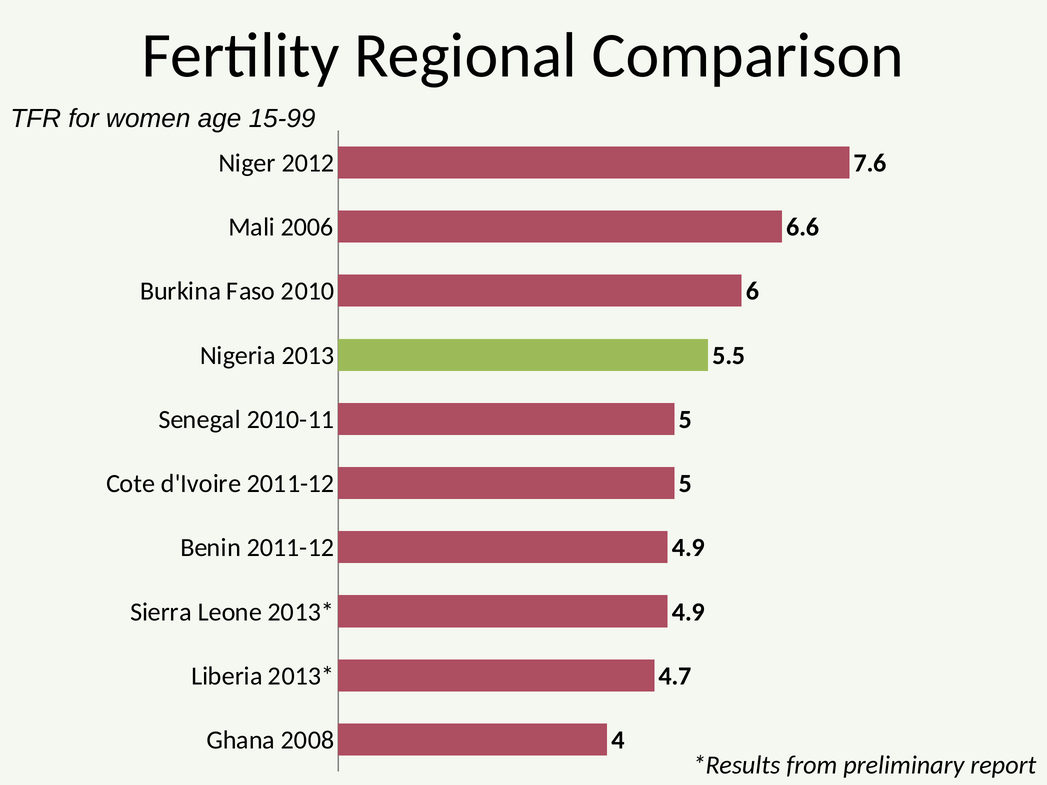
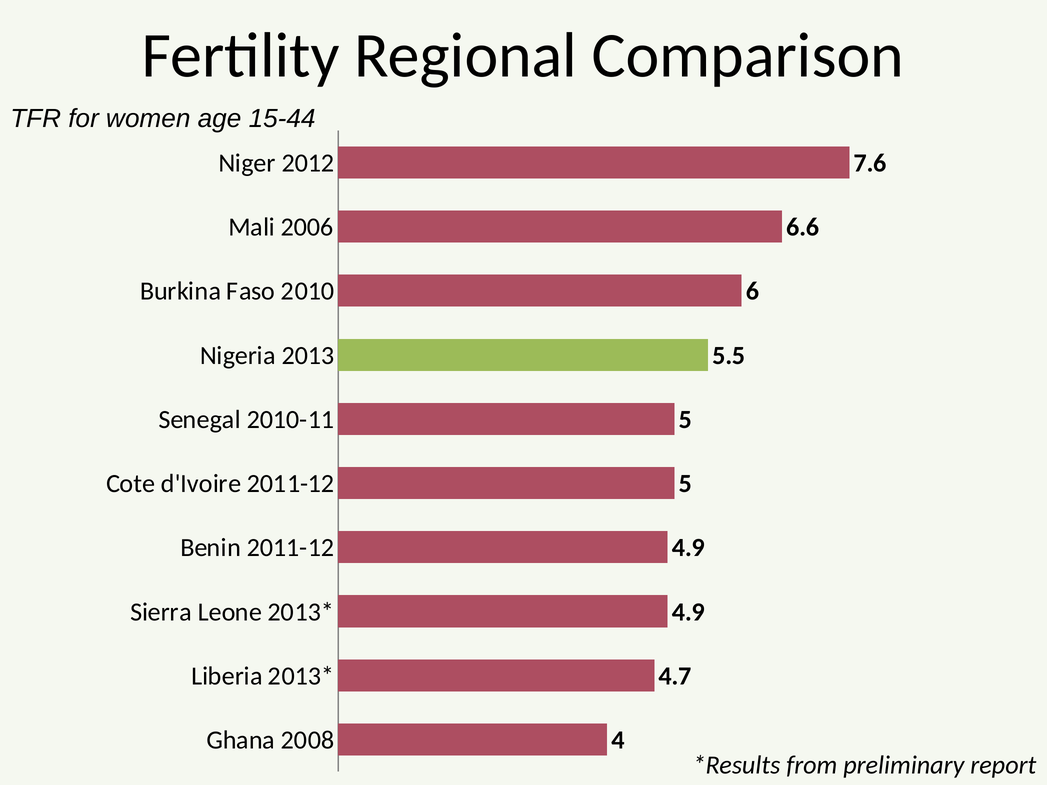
15-99: 15-99 -> 15-44 (282, 119)
